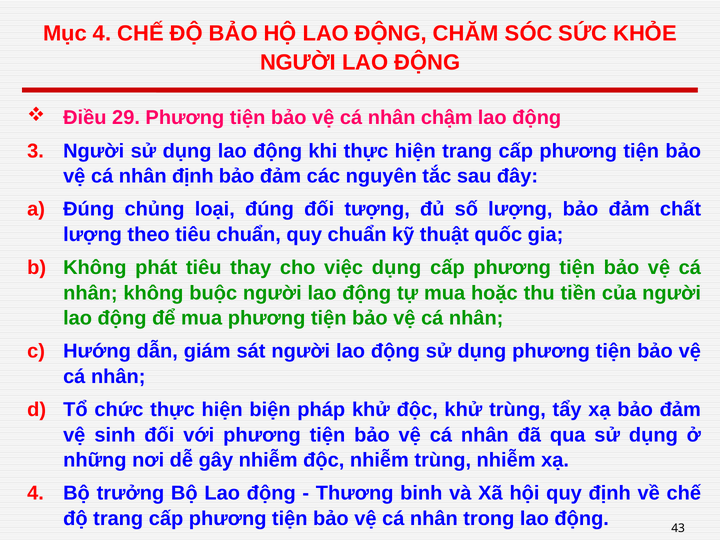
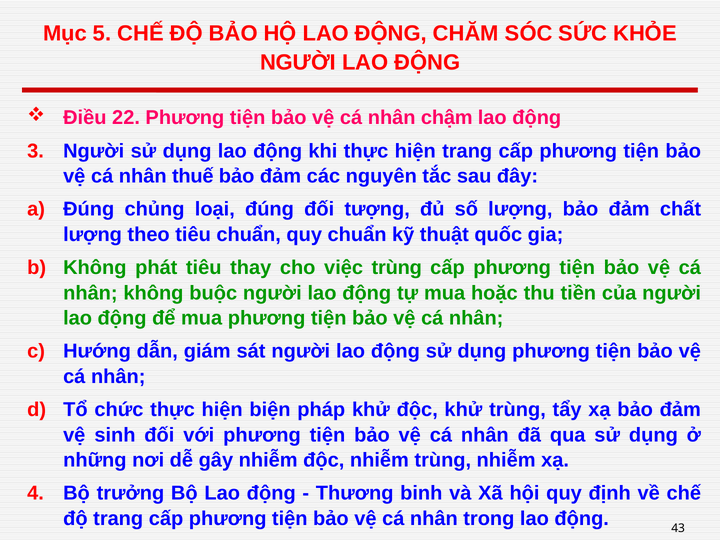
Mục 4: 4 -> 5 (102, 33)
29: 29 -> 22 (126, 118)
nhân định: định -> thuế (193, 176)
việc dụng: dụng -> trùng (397, 268)
